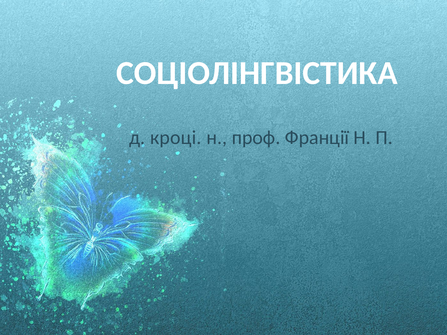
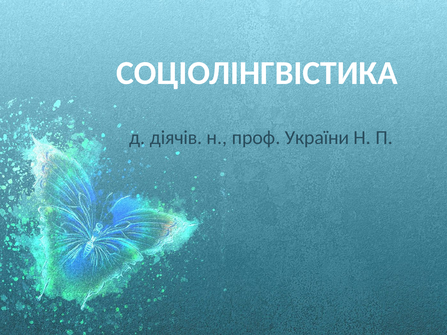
кроці: кроці -> діячів (176, 138)
Франції: Франції -> України (317, 138)
